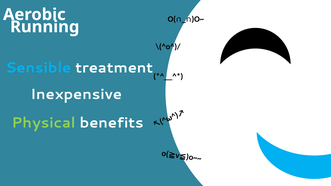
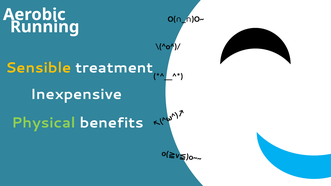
Sensible colour: light blue -> yellow (38, 68)
